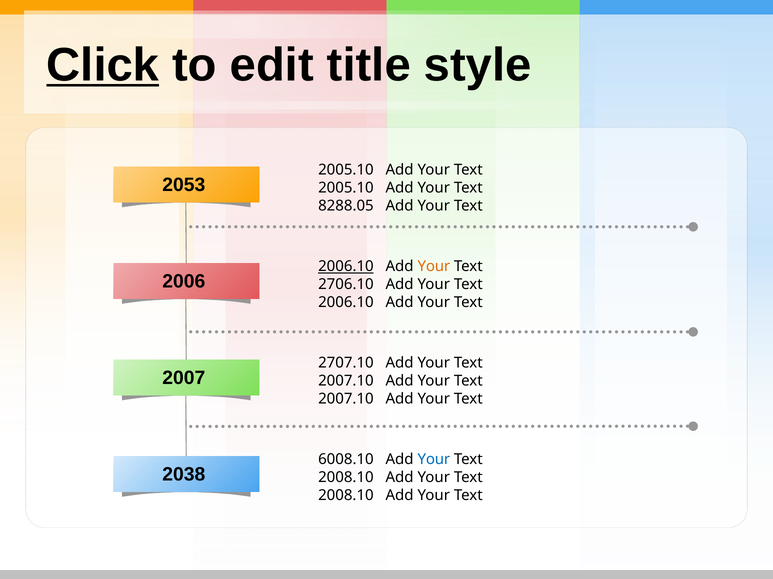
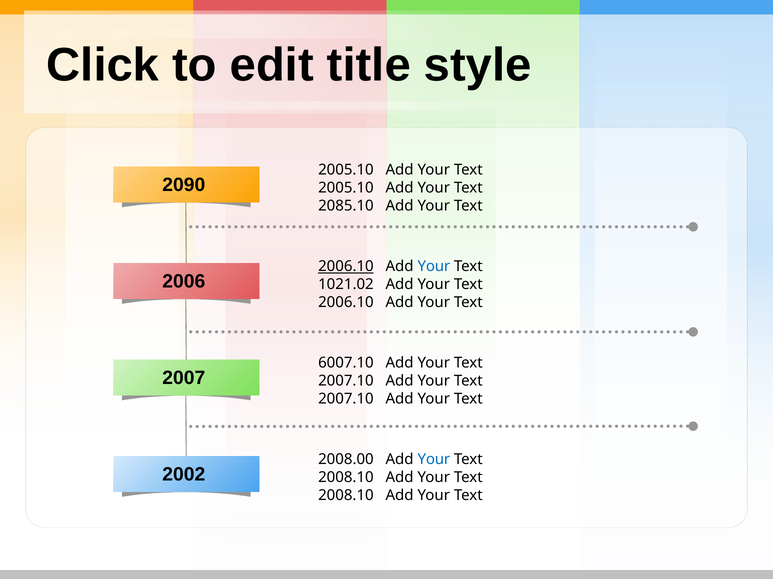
Click underline: present -> none (103, 65)
2053: 2053 -> 2090 (184, 185)
8288.05: 8288.05 -> 2085.10 (346, 206)
Your colour: orange -> blue (434, 267)
2706.10: 2706.10 -> 1021.02 (346, 285)
2707.10: 2707.10 -> 6007.10 (346, 363)
6008.10: 6008.10 -> 2008.00 (346, 460)
2038: 2038 -> 2002 (184, 475)
